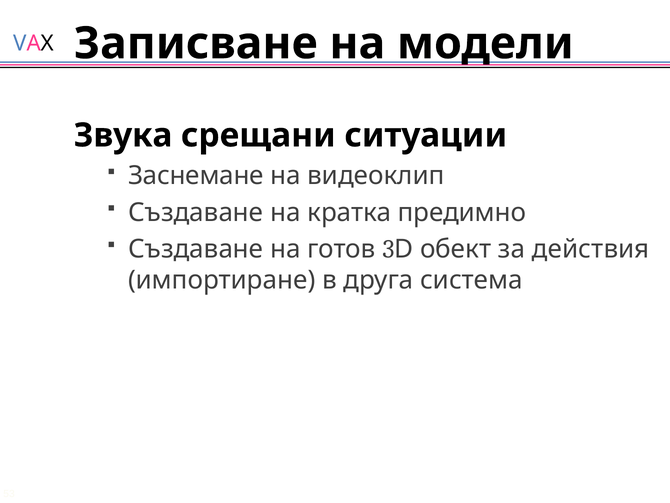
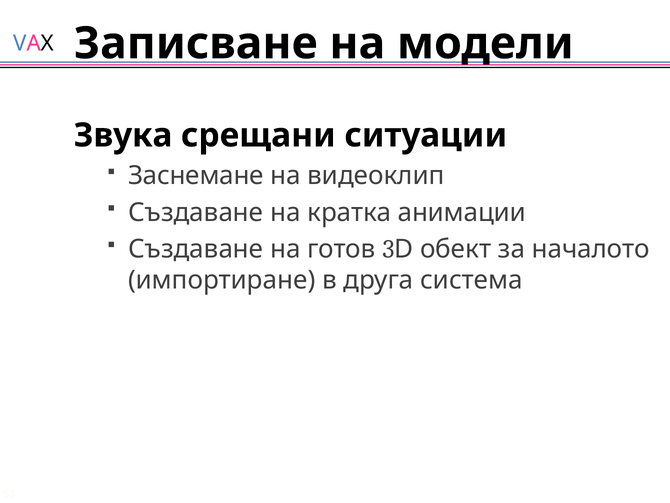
предимно: предимно -> анимации (462, 212)
действия: действия -> началото (591, 249)
